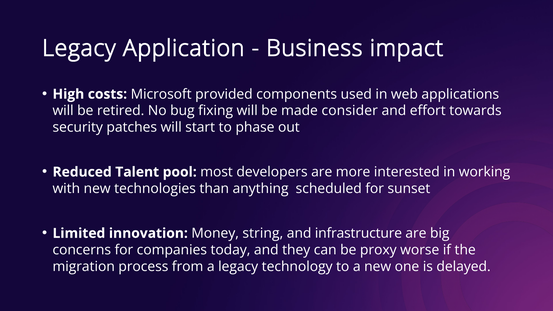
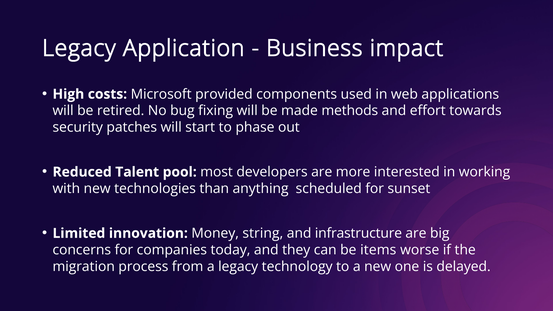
consider: consider -> methods (350, 111)
proxy: proxy -> items (378, 250)
